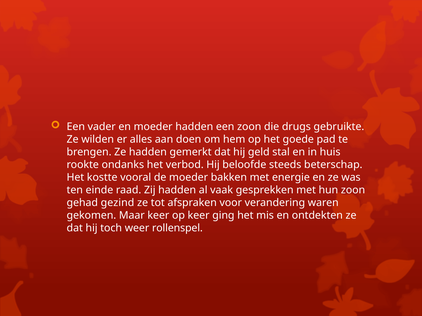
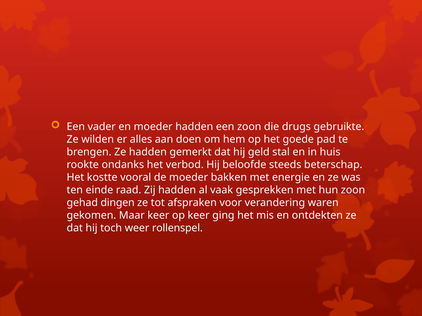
gezind: gezind -> dingen (118, 203)
